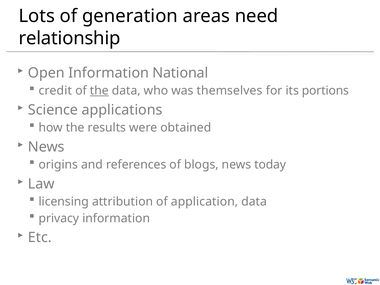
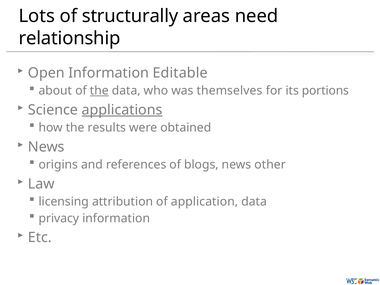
generation: generation -> structurally (130, 16)
National: National -> Editable (180, 73)
credit: credit -> about (55, 91)
applications underline: none -> present (122, 110)
today: today -> other (270, 165)
